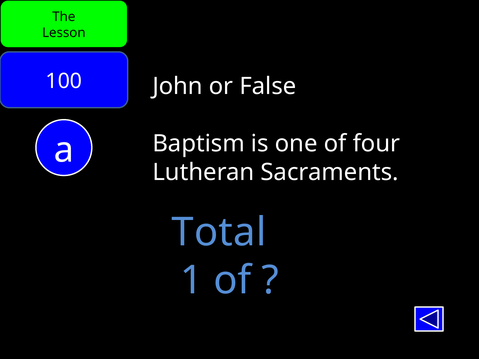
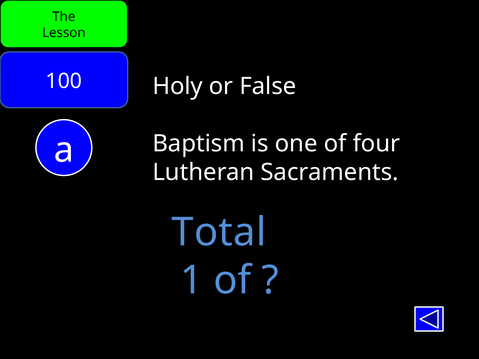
John: John -> Holy (178, 86)
